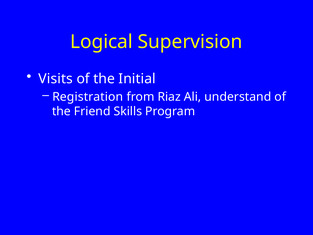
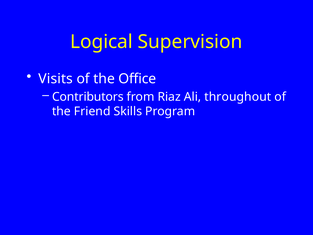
Initial: Initial -> Office (137, 79)
Registration: Registration -> Contributors (88, 97)
understand: understand -> throughout (238, 97)
